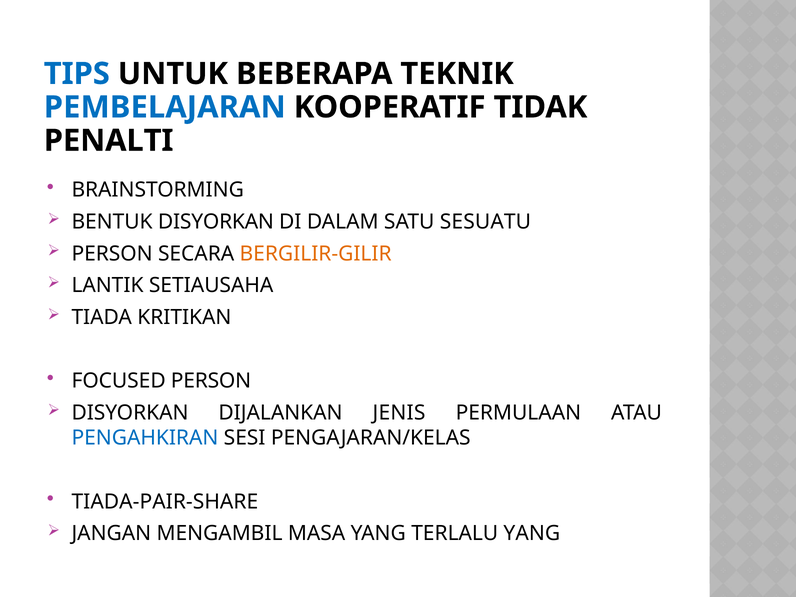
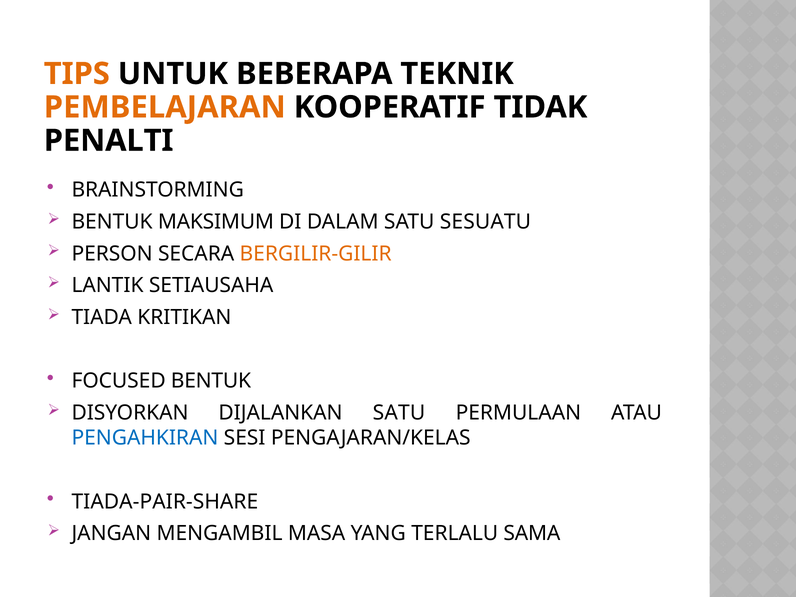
TIPS colour: blue -> orange (77, 74)
PEMBELAJARAN colour: blue -> orange (165, 107)
BENTUK DISYORKAN: DISYORKAN -> MAKSIMUM (216, 222)
FOCUSED PERSON: PERSON -> BENTUK (211, 381)
DIJALANKAN JENIS: JENIS -> SATU (399, 413)
TERLALU YANG: YANG -> SAMA (532, 534)
